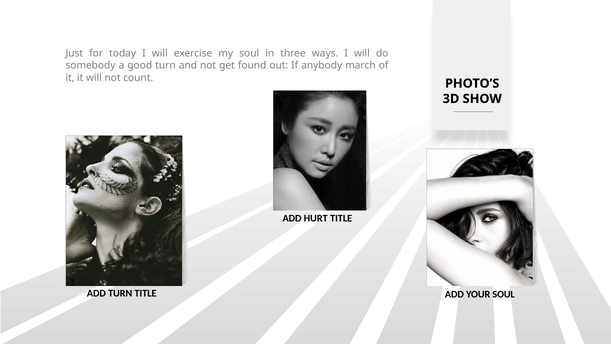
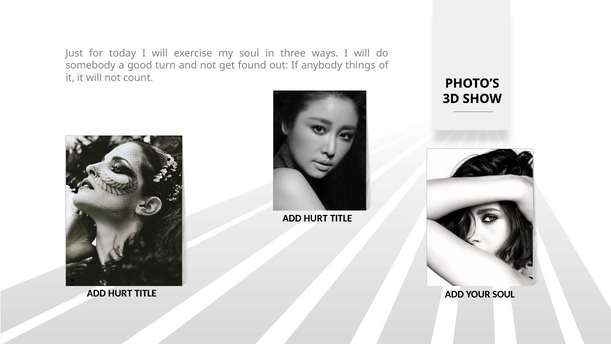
march: march -> things (360, 65)
TURN: TURN -> HURT (120, 293)
